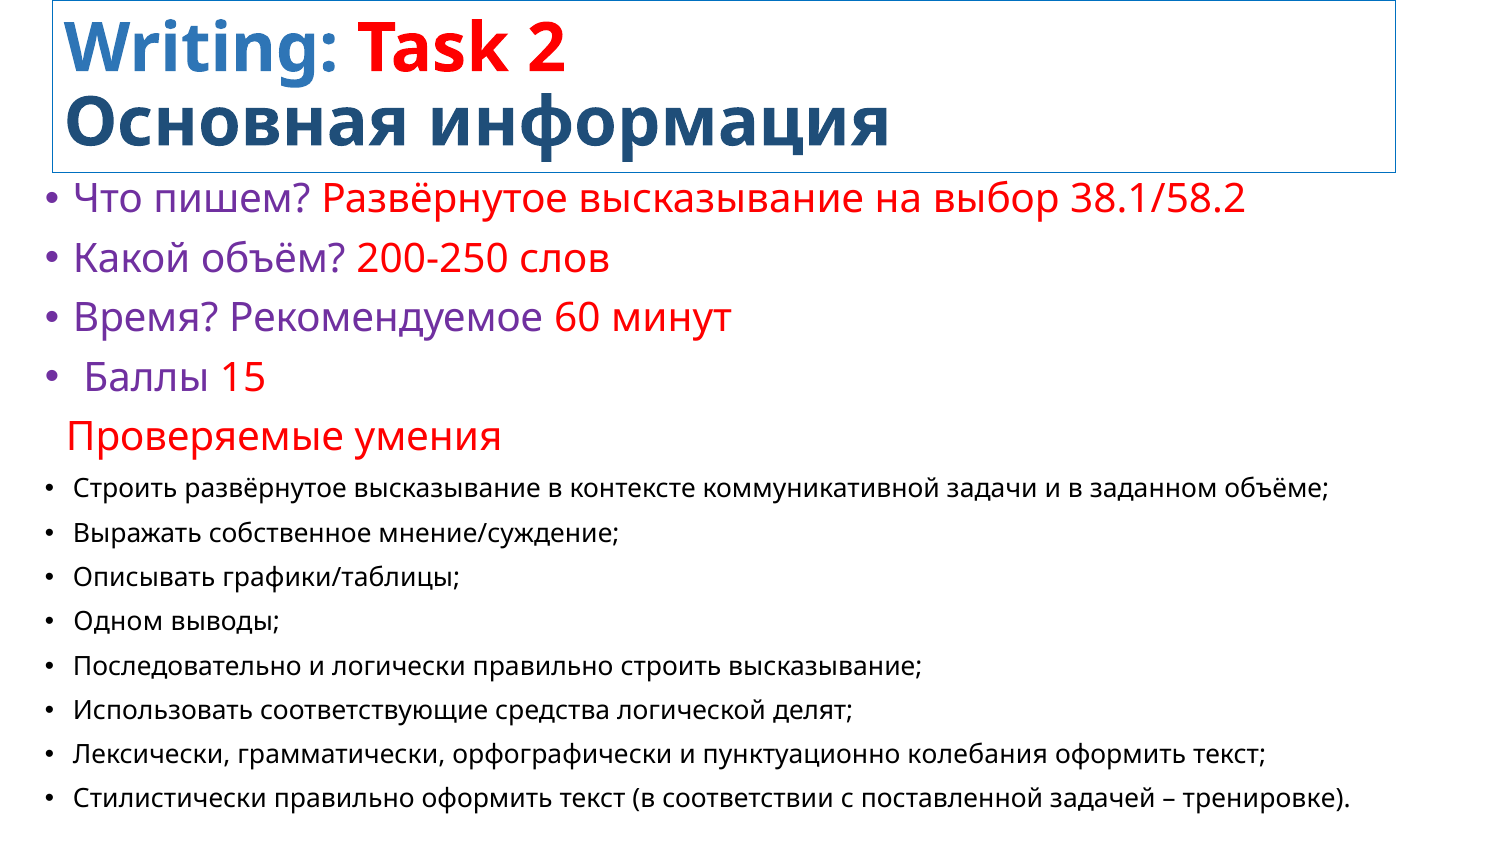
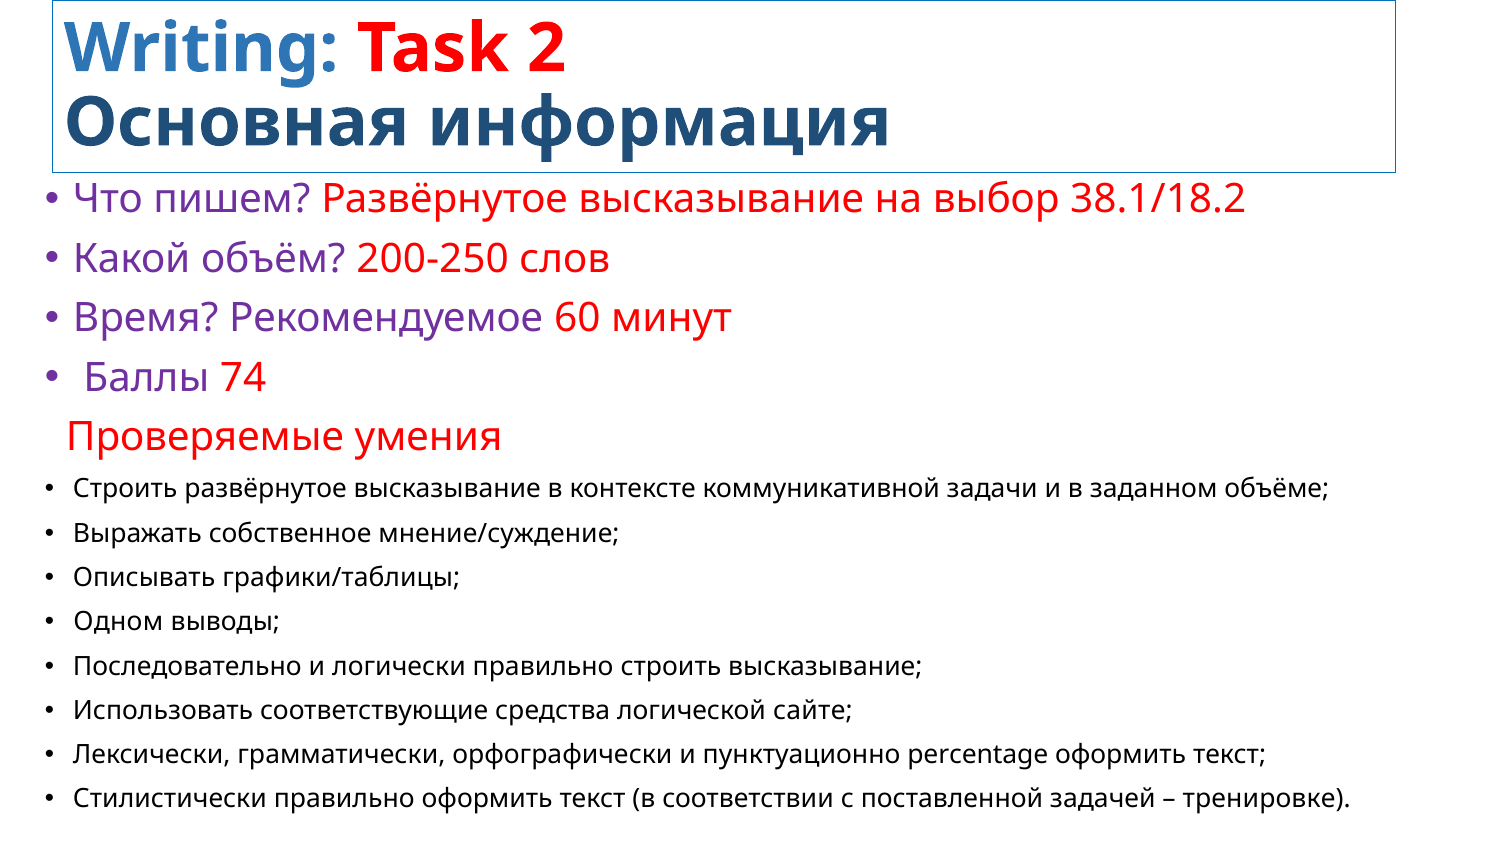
38.1/58.2: 38.1/58.2 -> 38.1/18.2 (1158, 200)
15: 15 -> 74 (243, 378)
делят: делят -> сайте (813, 711)
колебания: колебания -> percentage (978, 755)
